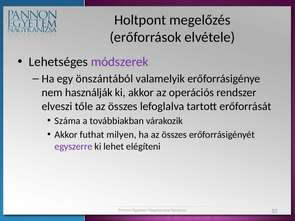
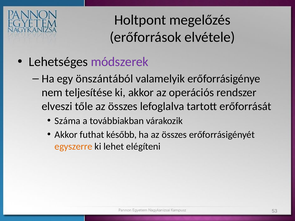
használják: használják -> teljesítése (89, 93)
milyen: milyen -> később (122, 135)
egyszerre colour: purple -> orange (73, 147)
